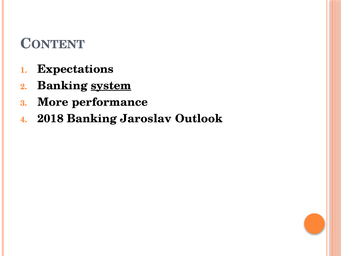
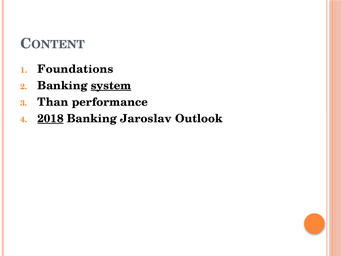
Expectations: Expectations -> Foundations (75, 69)
More: More -> Than (53, 102)
2018 underline: none -> present (50, 118)
